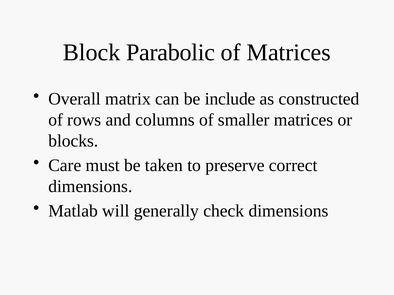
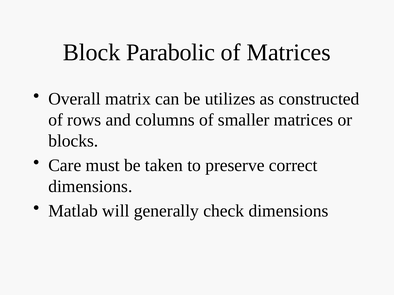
include: include -> utilizes (230, 99)
